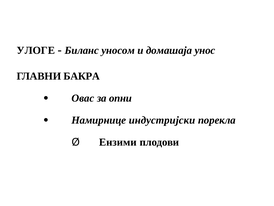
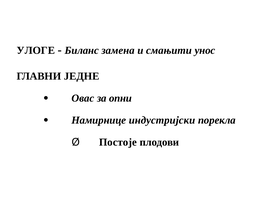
уносом: уносом -> замена (118, 50)
домашаја: домашаја -> смањити (169, 50)
БАКРА: БАКРА -> ЈЕДНЕ (82, 76)
Ензими: Ензими -> Постоје (118, 142)
